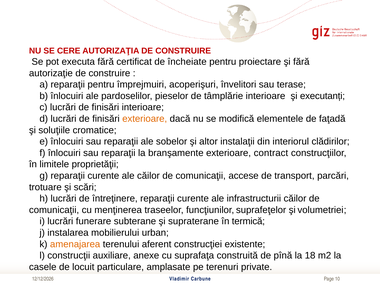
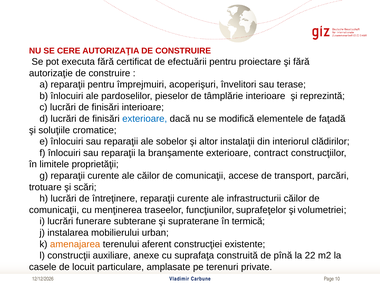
încheiate: încheiate -> efectuării (187, 62)
executanți: executanți -> reprezintă (322, 96)
exterioare colour: orange -> blue (145, 119)
18: 18 -> 22 (310, 256)
